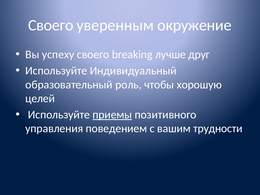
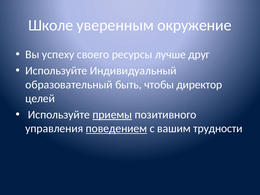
Своего: Своего -> Школе (51, 25)
breaking: breaking -> ресурсы (132, 55)
роль: роль -> быть (129, 85)
хорошую: хорошую -> директор (199, 85)
поведением underline: none -> present (116, 129)
